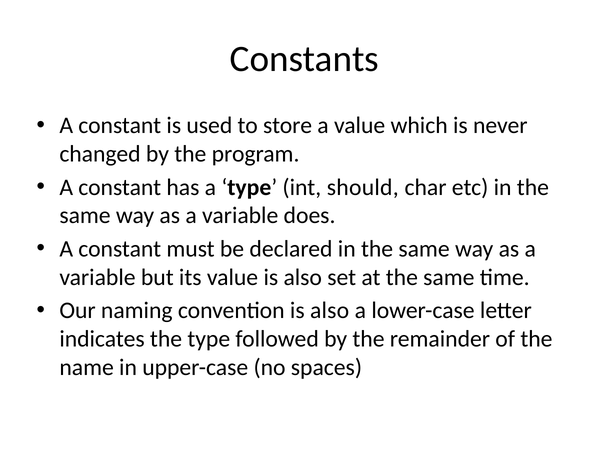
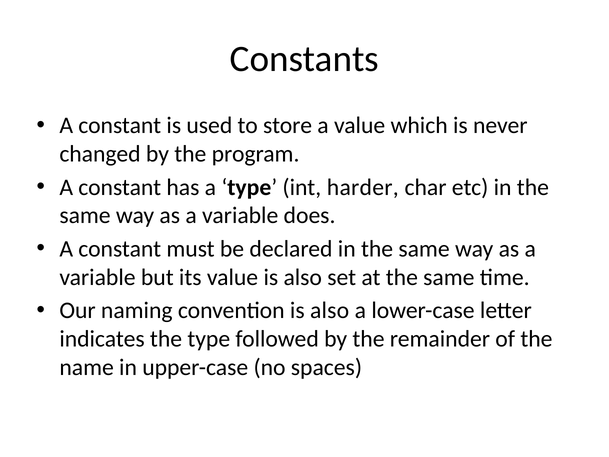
should: should -> harder (363, 187)
